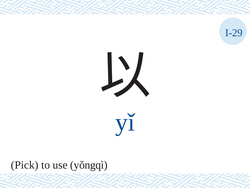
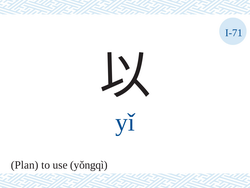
I-29: I-29 -> I-71 (234, 33)
Pick: Pick -> Plan (25, 165)
